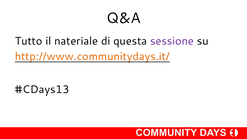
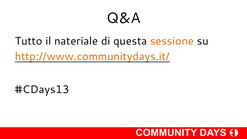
sessione colour: purple -> orange (172, 41)
